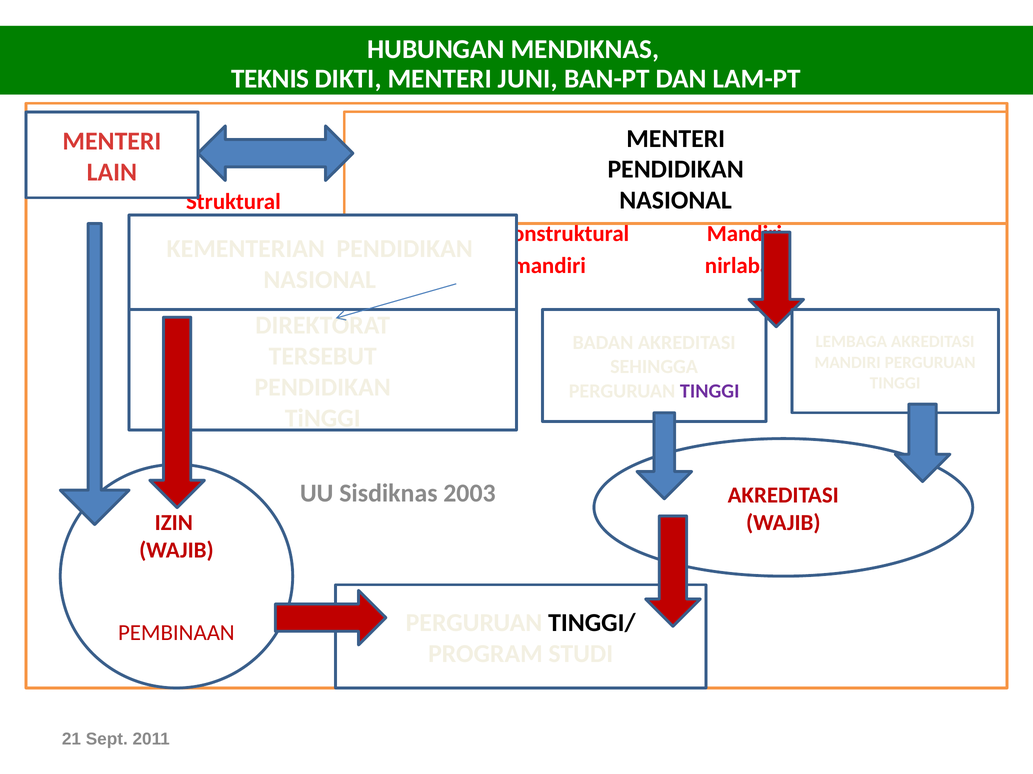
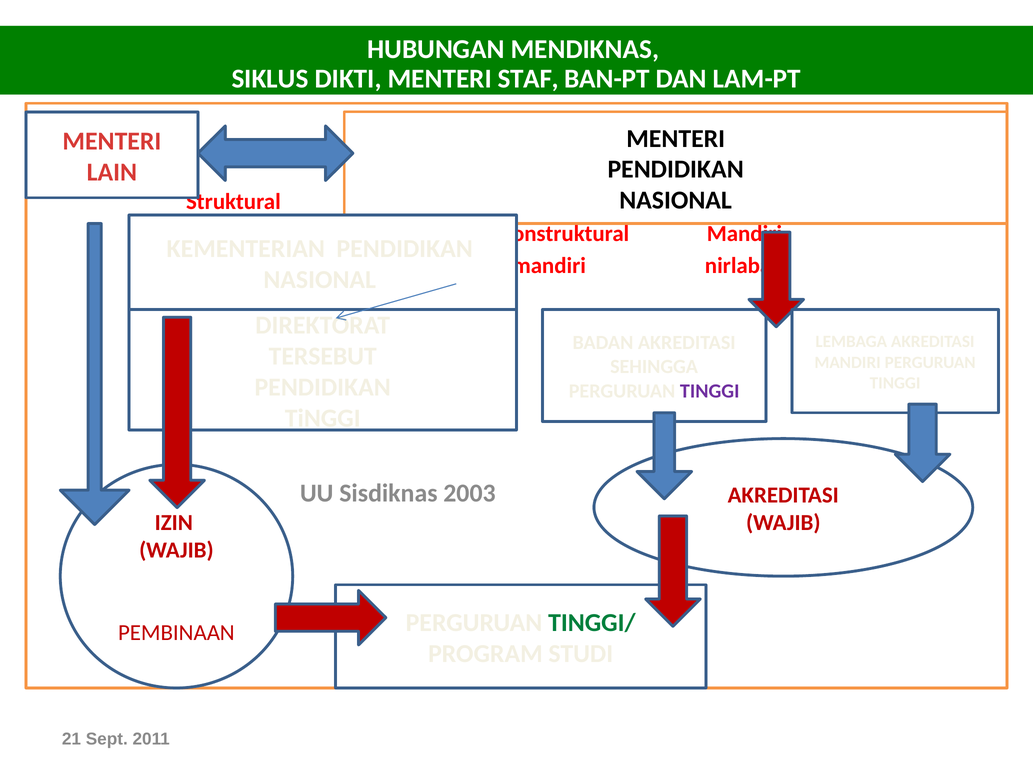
TEKNIS: TEKNIS -> SIKLUS (270, 79)
JUNI: JUNI -> STAF (528, 79)
TINGGI/ colour: black -> green (592, 623)
